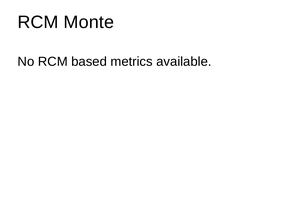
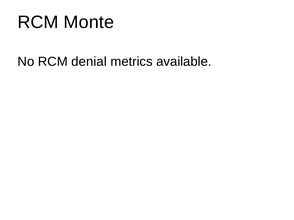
based: based -> denial (89, 62)
